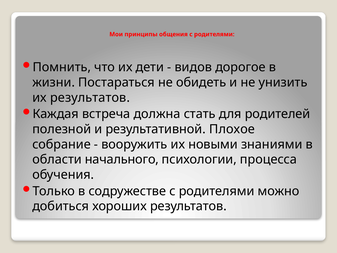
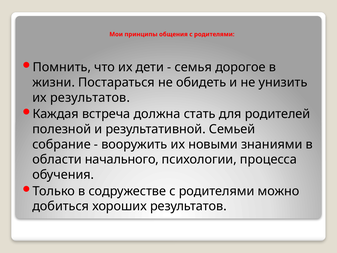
видов: видов -> семья (193, 67)
Плохое: Плохое -> Семьей (232, 129)
